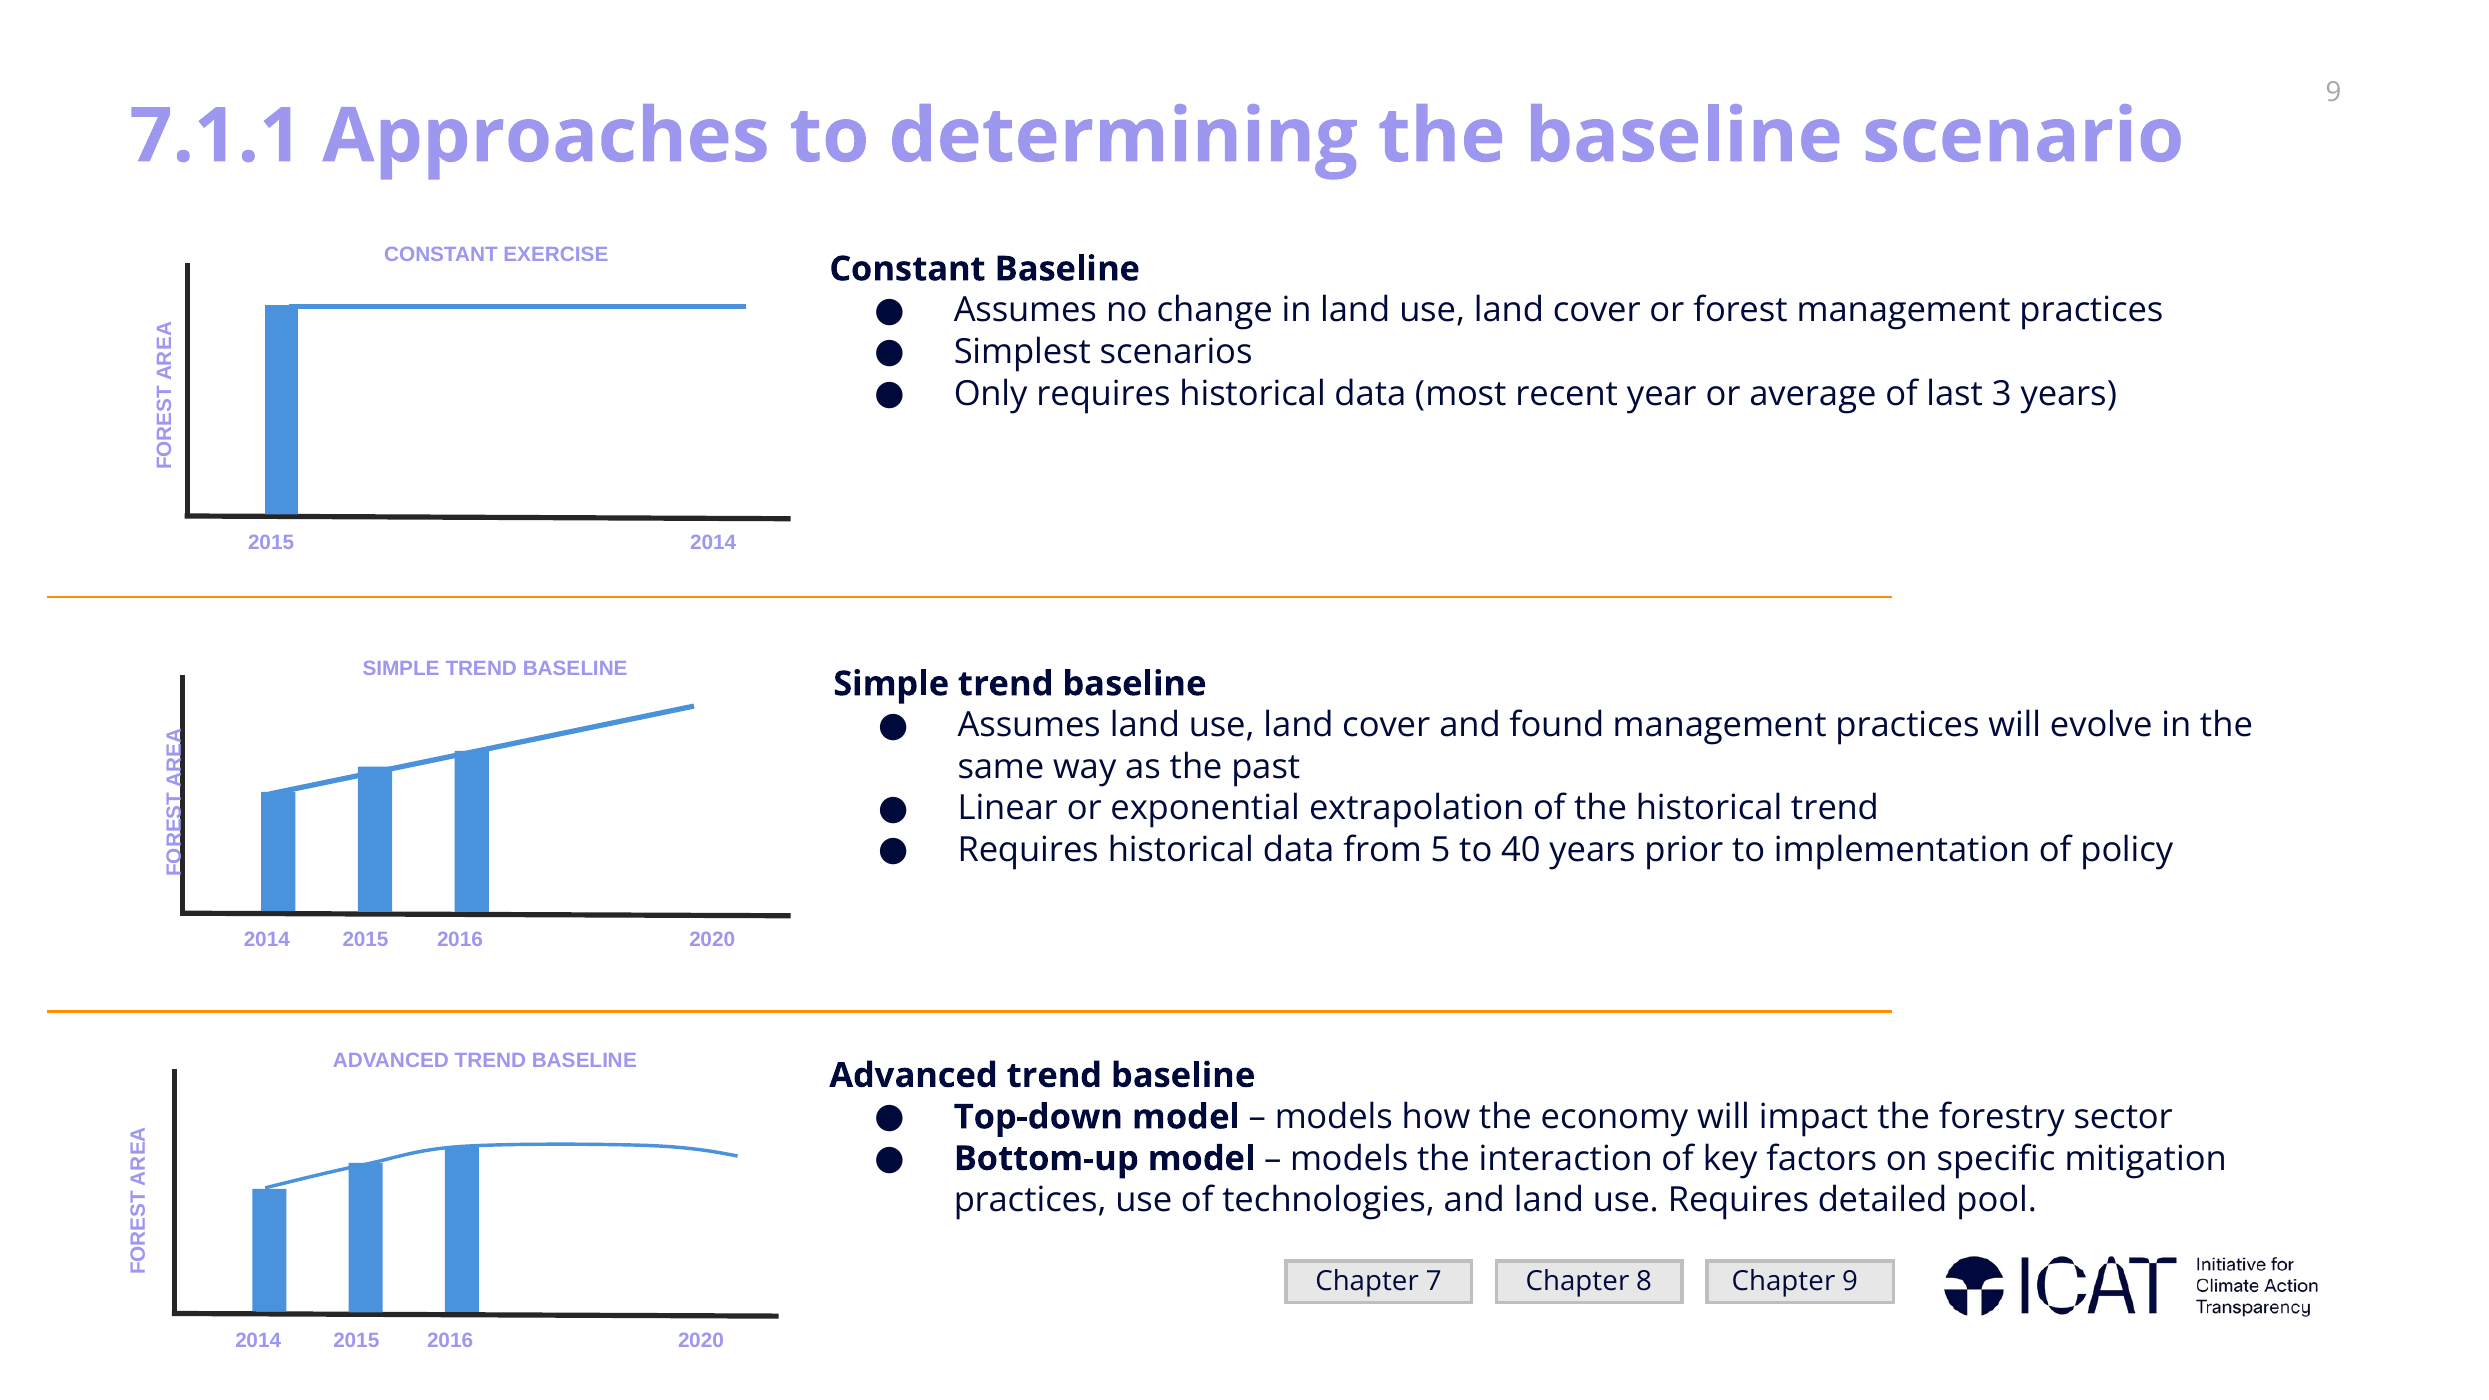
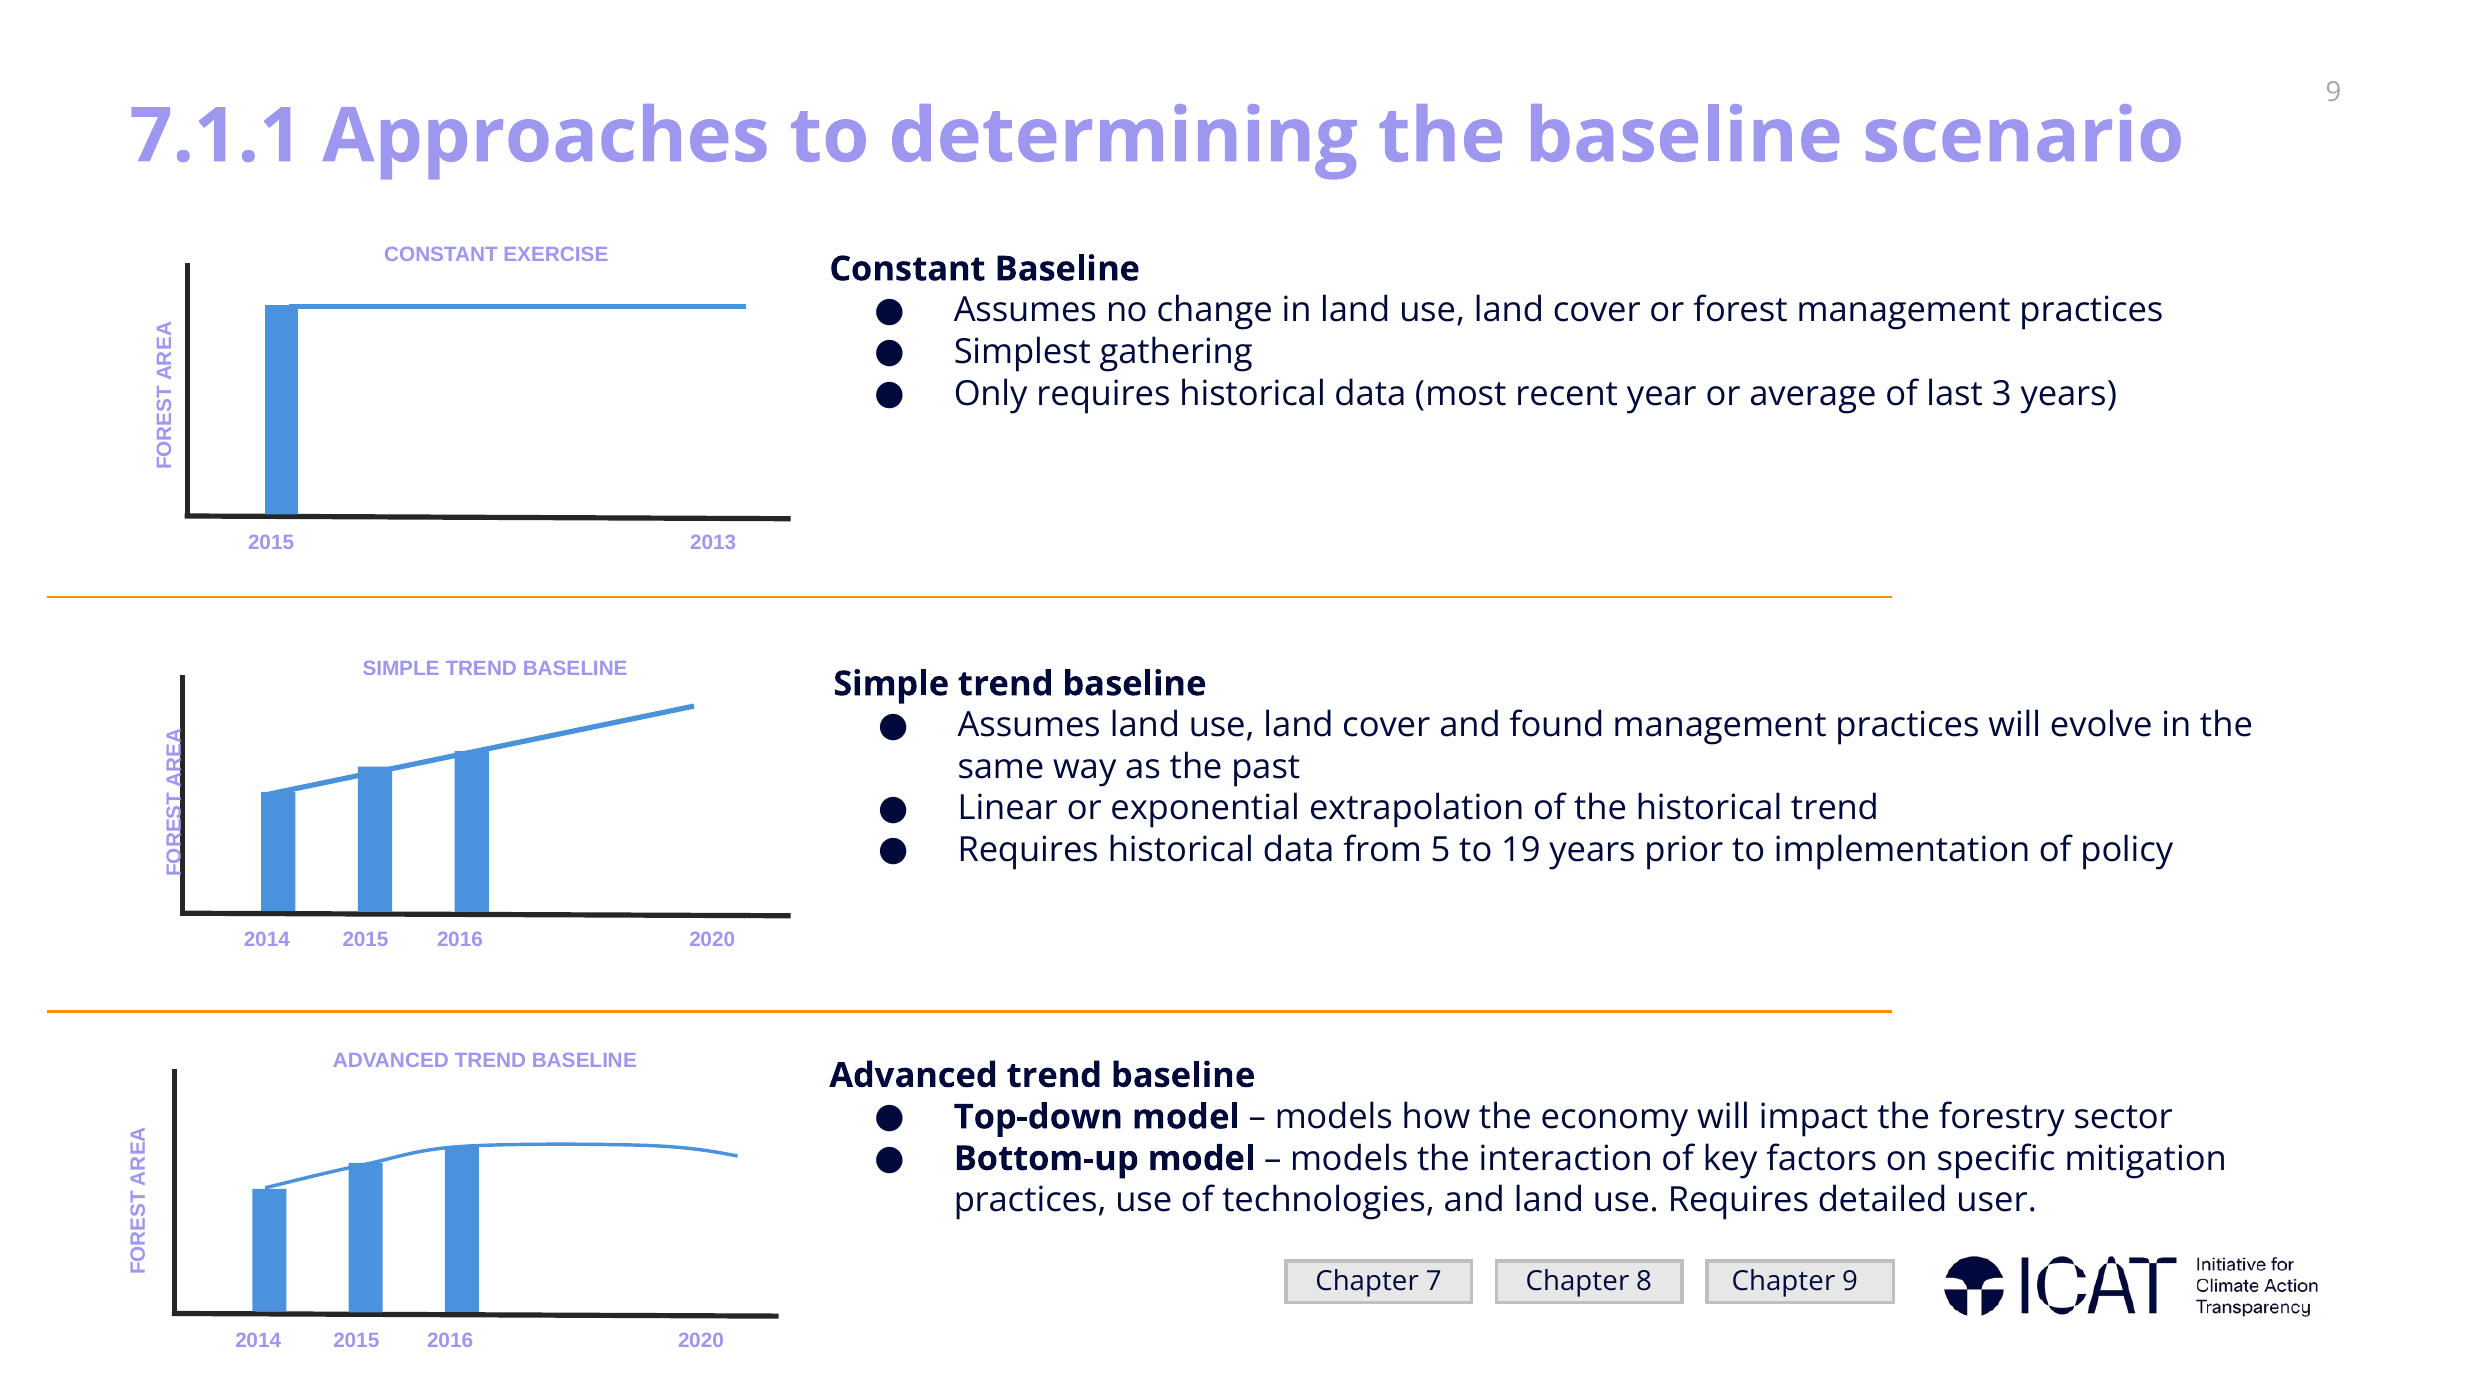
scenarios: scenarios -> gathering (1176, 352)
2015 2014: 2014 -> 2013 (713, 543)
40: 40 -> 19 (1521, 850)
pool: pool -> user (1997, 1200)
